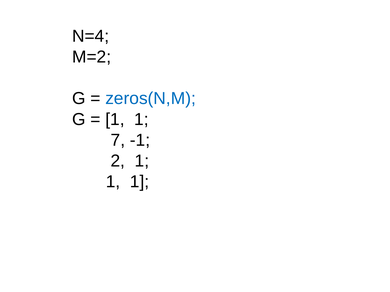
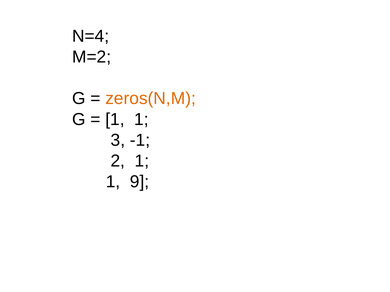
zeros(N,M colour: blue -> orange (151, 99)
7: 7 -> 3 (118, 140)
1: 1 -> 9 (140, 182)
